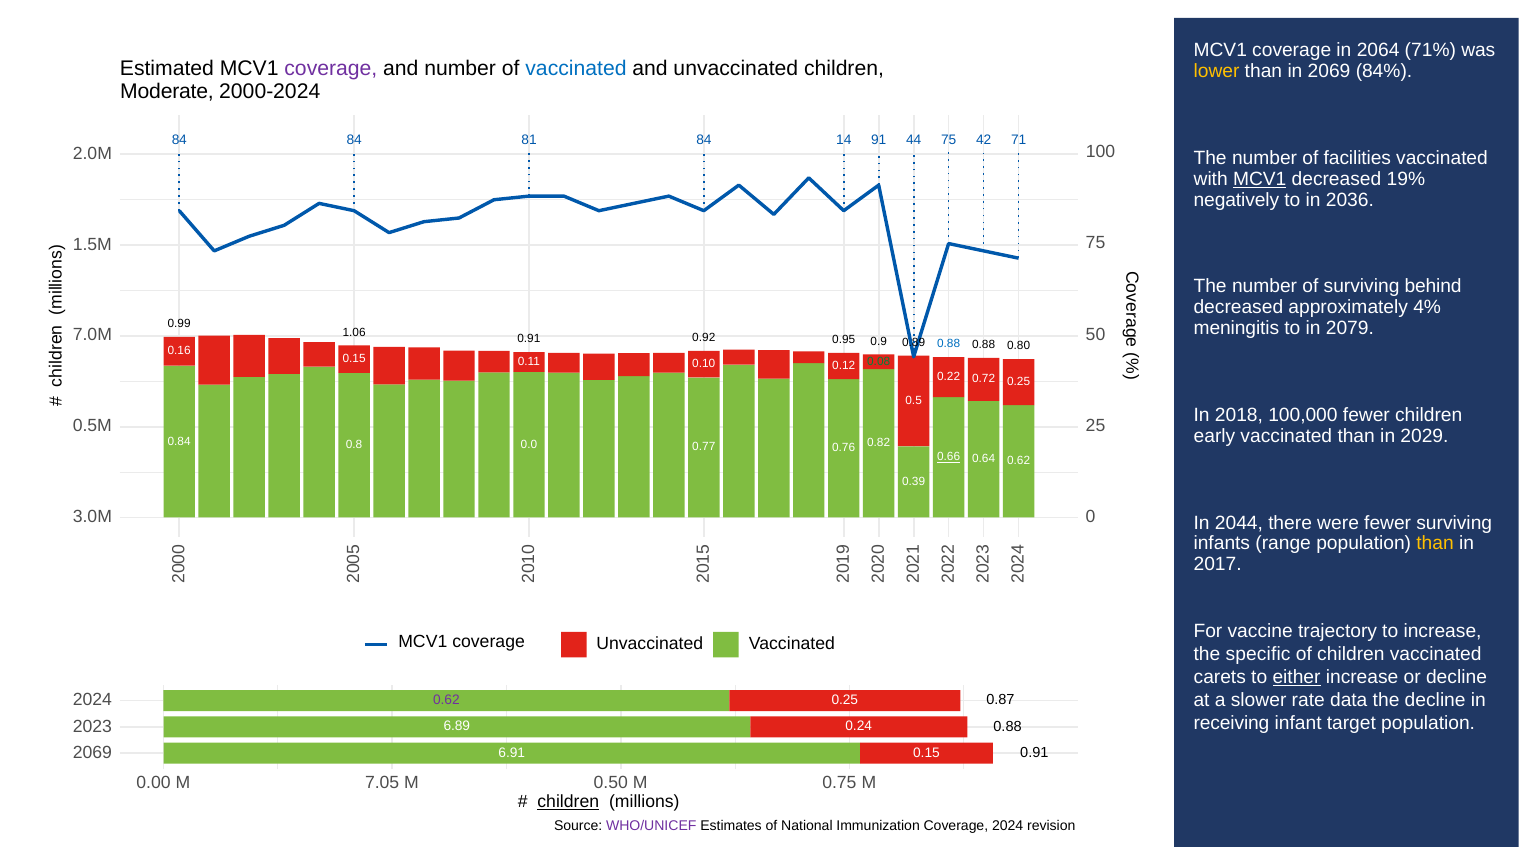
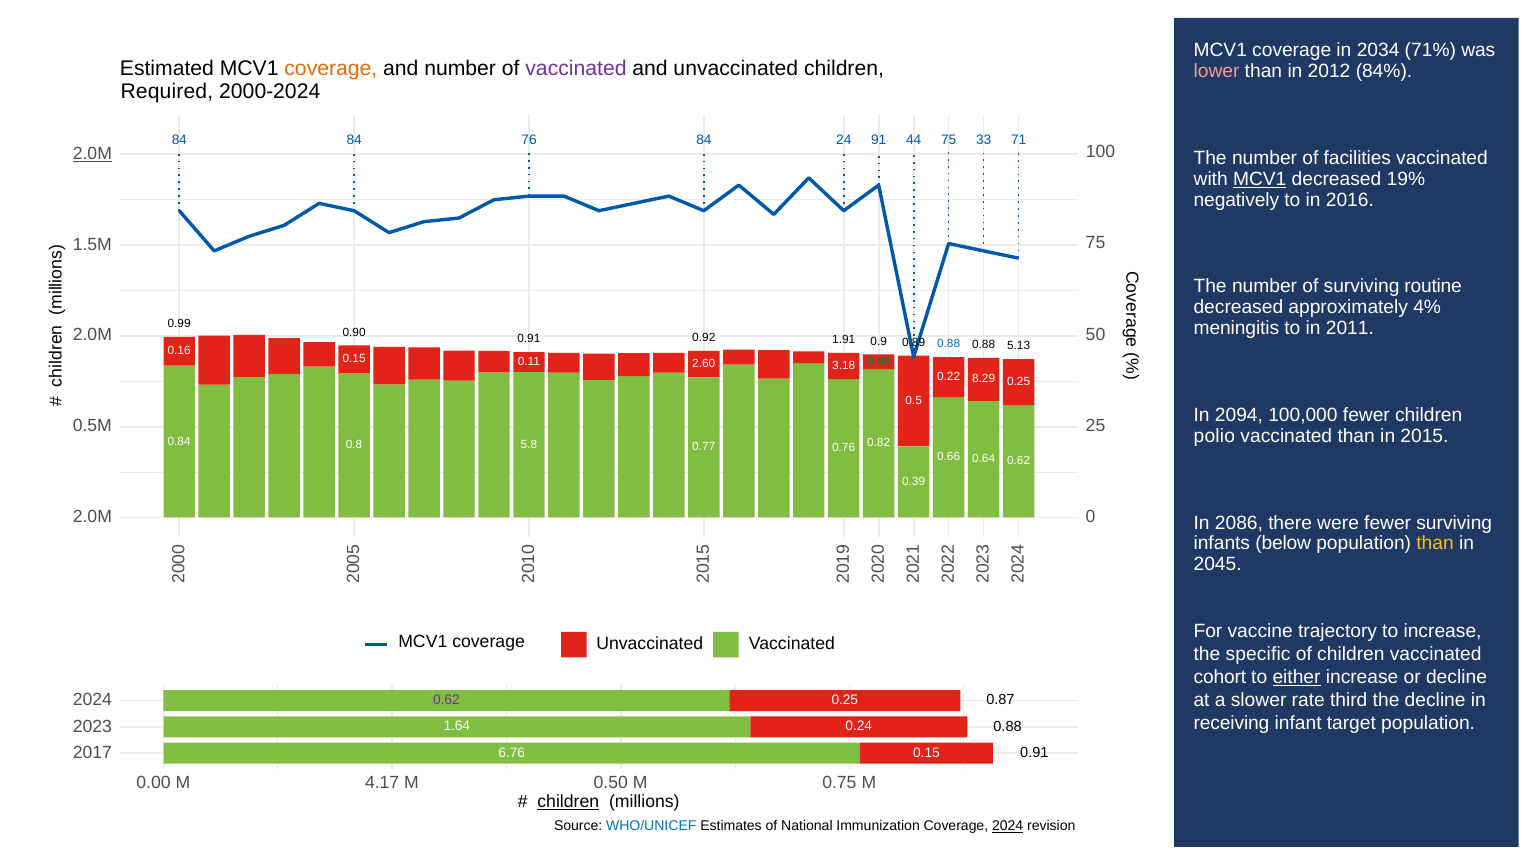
2064: 2064 -> 2034 (1378, 51)
coverage colour: purple -> orange (331, 68)
vaccinated colour: blue -> purple (576, 68)
lower colour: yellow -> pink (1217, 71)
in 2069: 2069 -> 2012 (1329, 71)
Moderate: Moderate -> Required (167, 91)
81: 81 -> 76 (529, 140)
14: 14 -> 24 (844, 140)
42: 42 -> 33 (984, 140)
2.0M underline: none -> present (92, 154)
2036: 2036 -> 2016 (1350, 200)
behind: behind -> routine (1433, 287)
2079: 2079 -> 2011 (1350, 328)
1.06: 1.06 -> 0.90 (354, 332)
7.0M: 7.0M -> 2.0M (92, 335)
0.95: 0.95 -> 1.91 (844, 340)
0.80: 0.80 -> 5.13 (1019, 346)
0.10: 0.10 -> 2.60 (704, 364)
0.12: 0.12 -> 3.18 (844, 366)
0.72: 0.72 -> 8.29 (984, 379)
2018: 2018 -> 2094 (1239, 415)
early: early -> polio (1214, 436)
2029: 2029 -> 2015 (1424, 436)
0.0: 0.0 -> 5.8 (529, 444)
0.66 underline: present -> none (949, 457)
3.0M: 3.0M -> 2.0M (92, 517)
2044: 2044 -> 2086 (1239, 523)
range: range -> below (1283, 544)
2017: 2017 -> 2045 (1218, 564)
carets: carets -> cohort (1220, 677)
data: data -> third (1349, 700)
6.89: 6.89 -> 1.64 (457, 726)
2069: 2069 -> 2017 (92, 753)
6.91: 6.91 -> 6.76 (512, 753)
7.05: 7.05 -> 4.17 (382, 783)
WHO/UNICEF colour: purple -> blue (651, 826)
2024 underline: none -> present (1008, 826)
